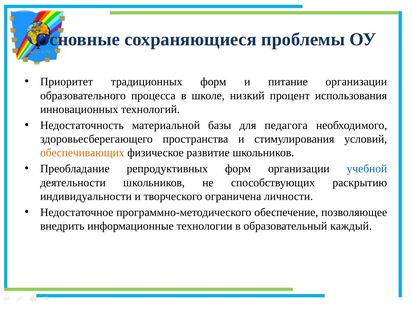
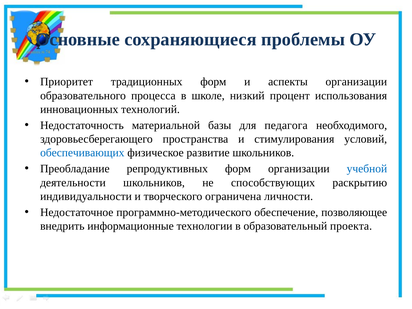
питание: питание -> аспекты (288, 82)
обеспечивающих colour: orange -> blue (82, 153)
каждый: каждый -> проекта (351, 226)
